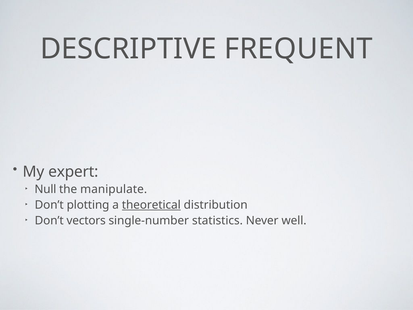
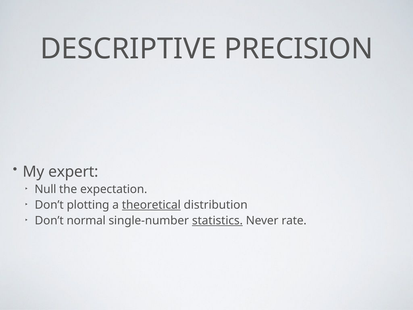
FREQUENT: FREQUENT -> PRECISION (299, 49)
manipulate: manipulate -> expectation (114, 189)
vectors: vectors -> normal (86, 220)
statistics underline: none -> present (217, 220)
well: well -> rate (294, 220)
